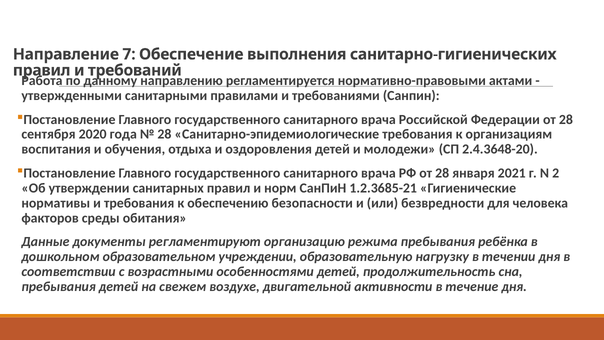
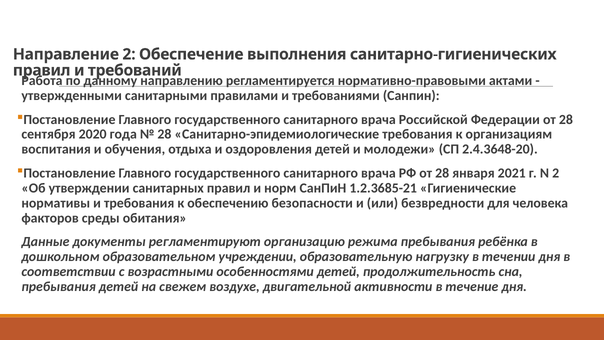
Направление 7: 7 -> 2 (129, 54)
